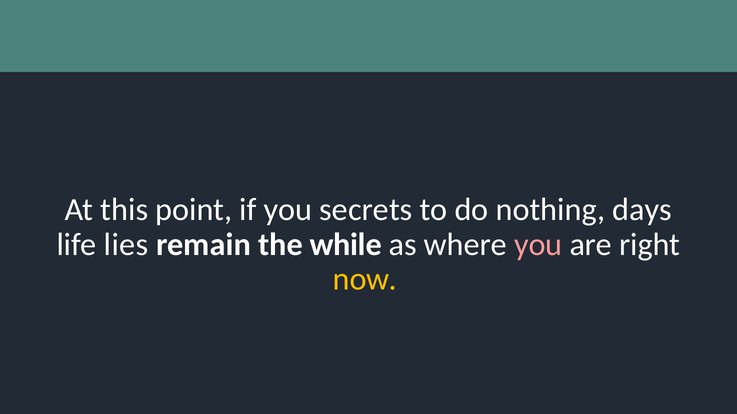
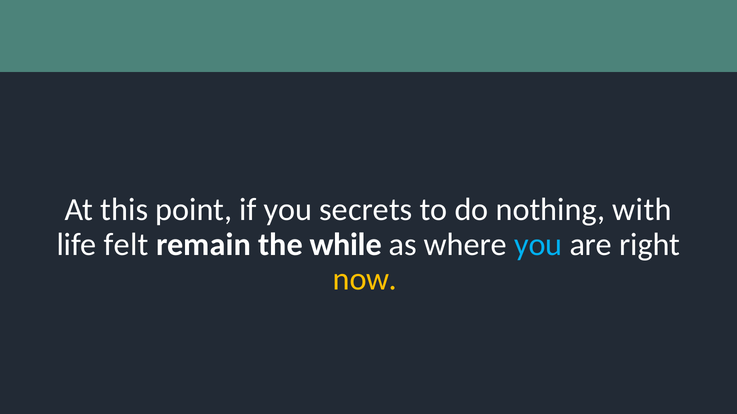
days: days -> with (642, 210)
lies: lies -> felt (126, 245)
you colour: pink -> light blue (538, 245)
